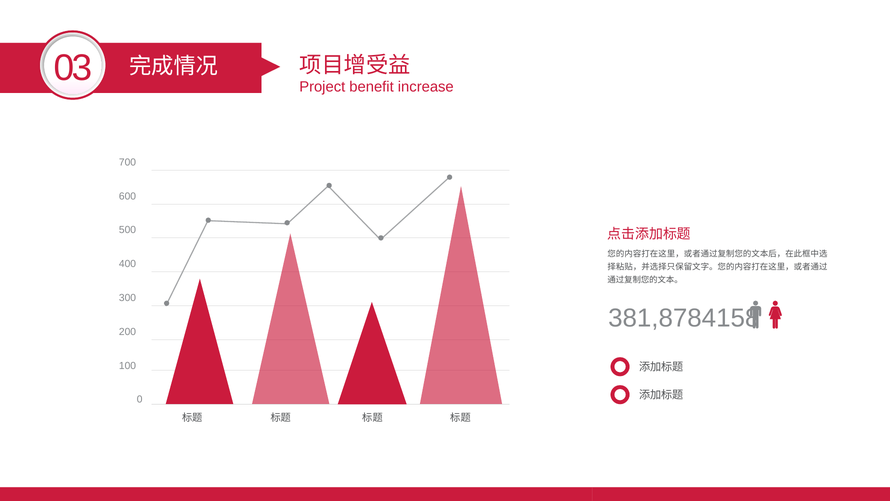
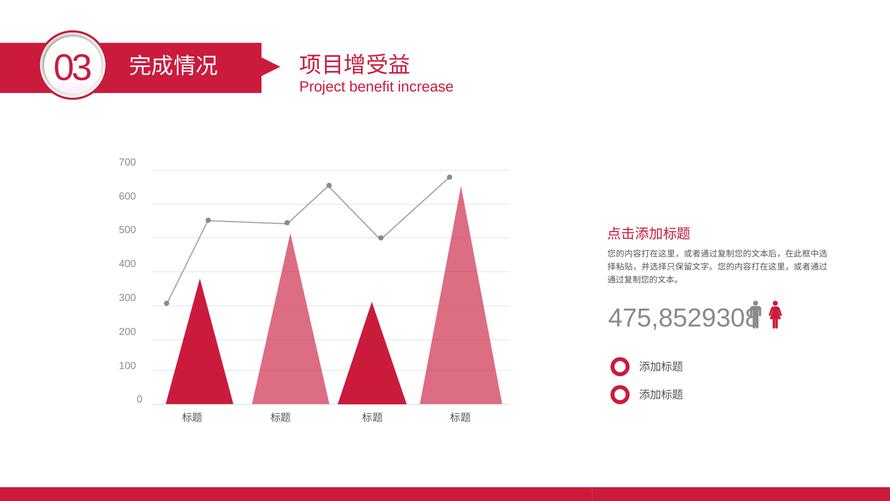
381,8784158: 381,8784158 -> 475,8529308 (684, 318)
